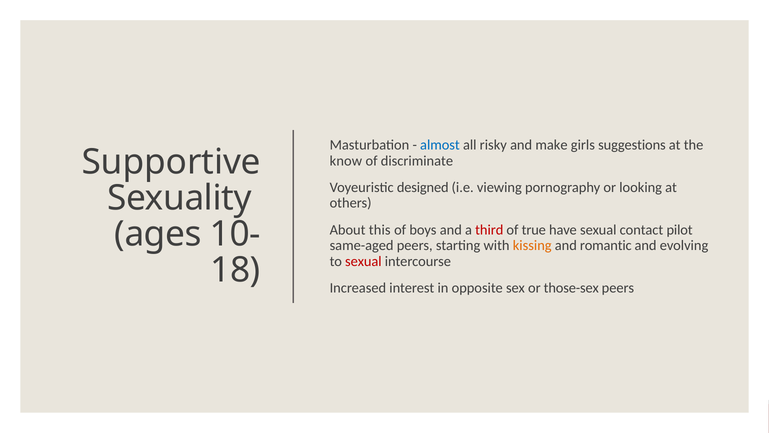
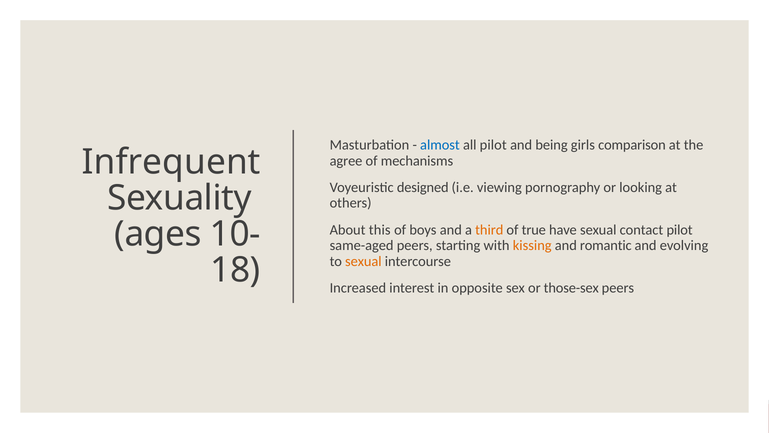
all risky: risky -> pilot (493, 145)
make: make -> being (552, 145)
suggestions: suggestions -> comparison (632, 145)
Supportive: Supportive -> Infrequent (171, 162)
know: know -> agree (346, 161)
discriminate: discriminate -> mechanisms (417, 161)
third colour: red -> orange (489, 230)
sexual colour: red -> orange (363, 261)
